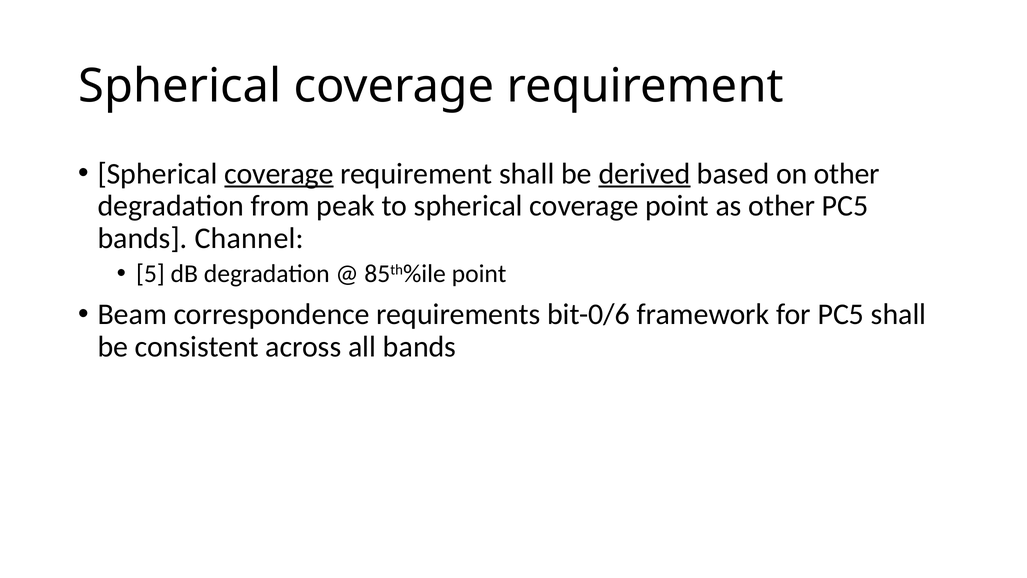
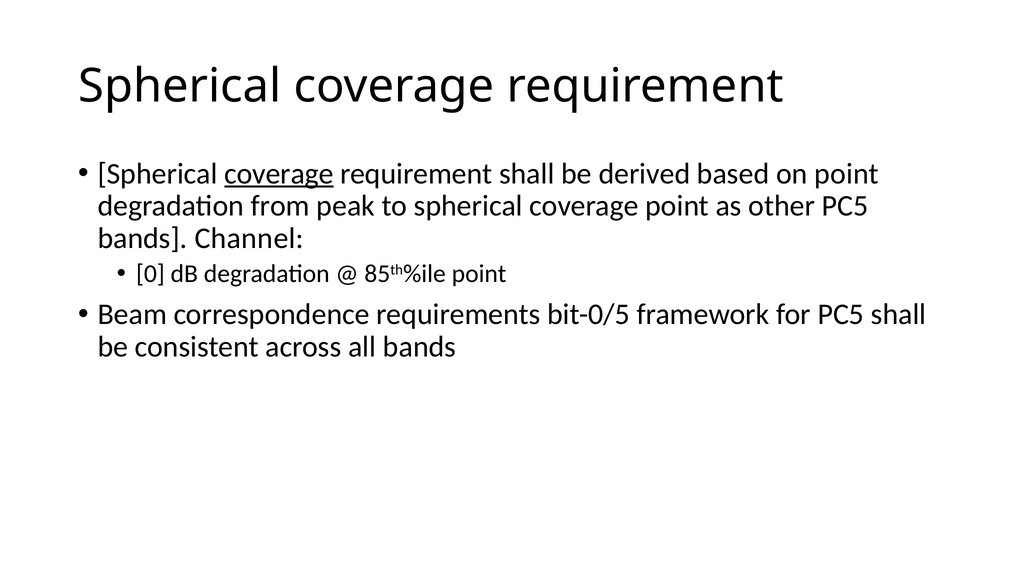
derived underline: present -> none (644, 174)
on other: other -> point (847, 174)
5: 5 -> 0 (150, 274)
bit-0/6: bit-0/6 -> bit-0/5 (589, 314)
